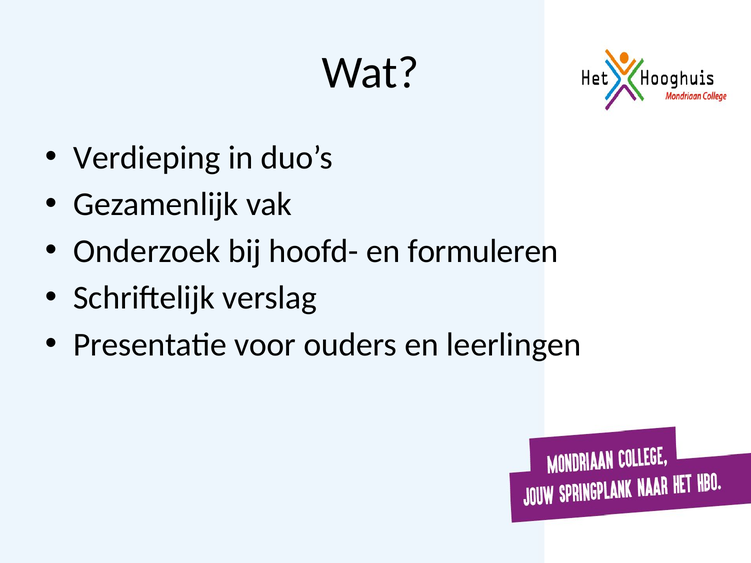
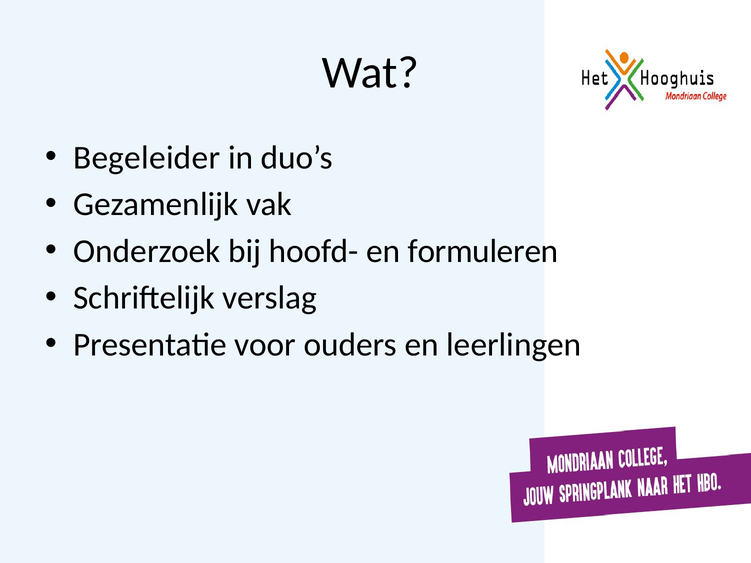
Verdieping: Verdieping -> Begeleider (147, 158)
